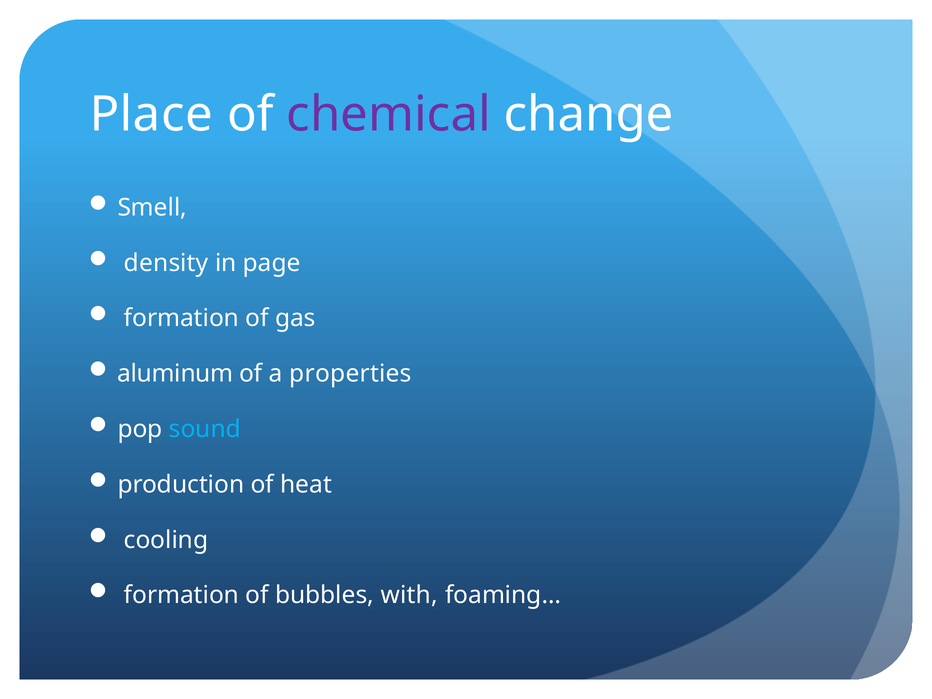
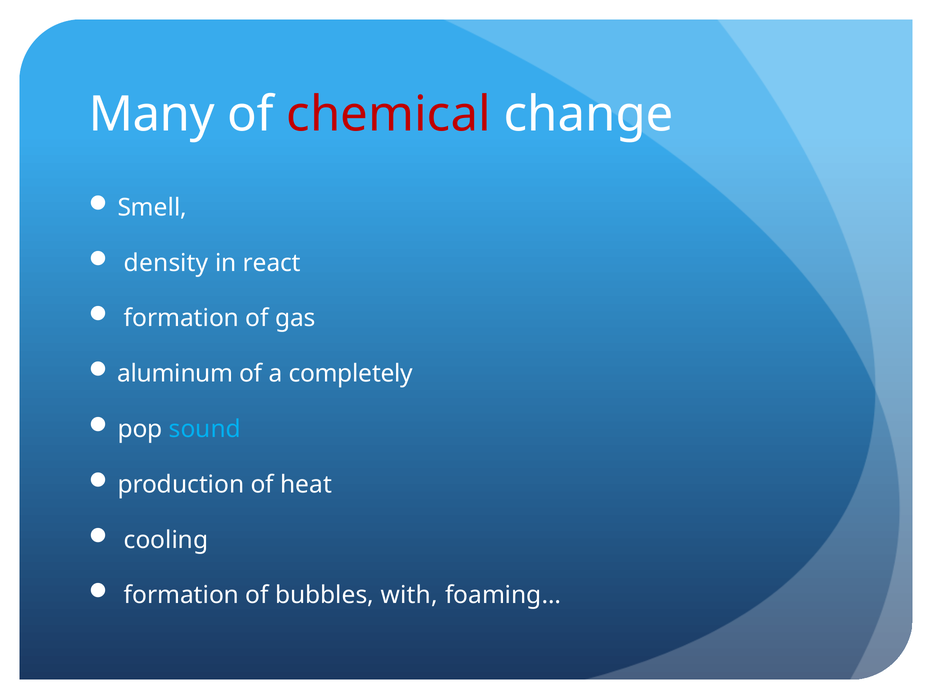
Place: Place -> Many (152, 114)
chemical colour: purple -> red (389, 114)
page: page -> react (272, 263)
properties: properties -> completely (351, 374)
